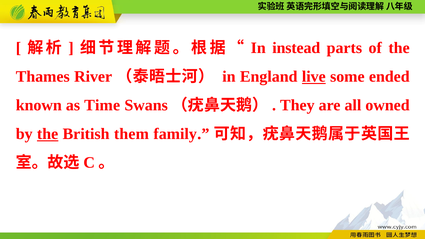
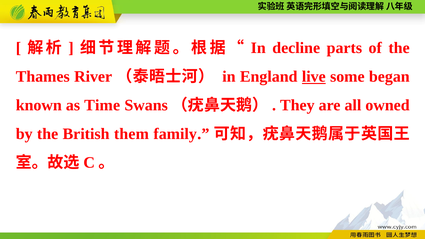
instead: instead -> decline (296, 48)
ended: ended -> began (389, 77)
the underline: present -> none (48, 134)
